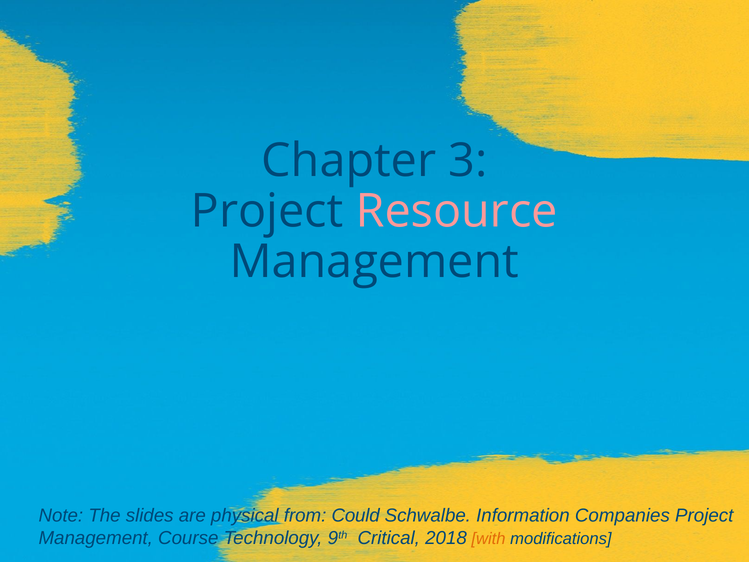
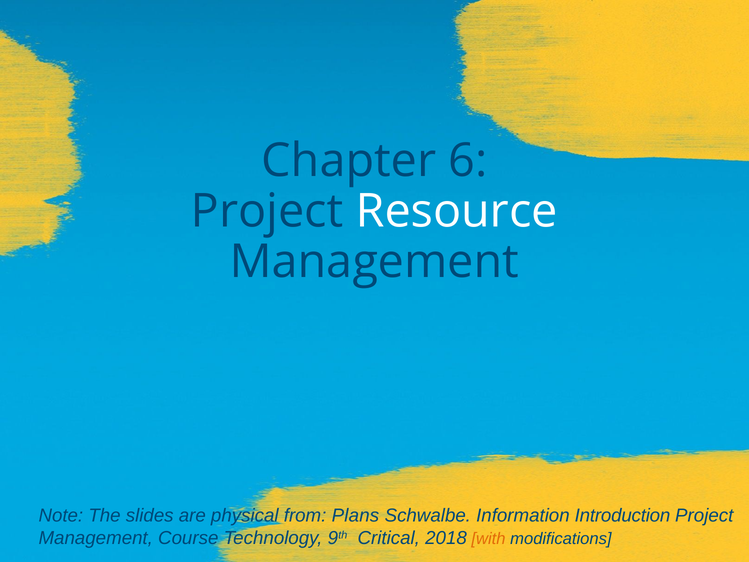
3: 3 -> 6 (468, 161)
Resource colour: pink -> white (457, 211)
Could: Could -> Plans (355, 516)
Companies: Companies -> Introduction (623, 516)
